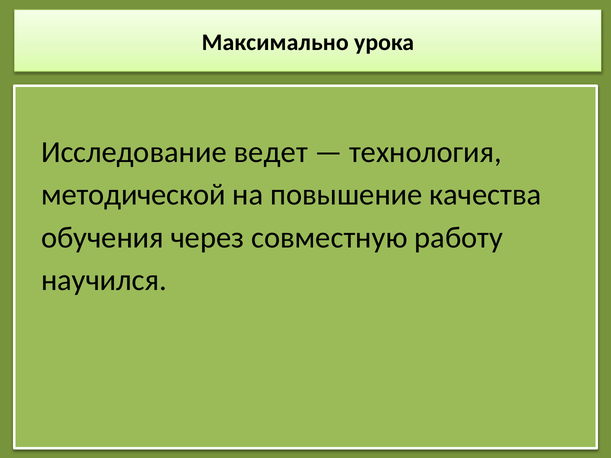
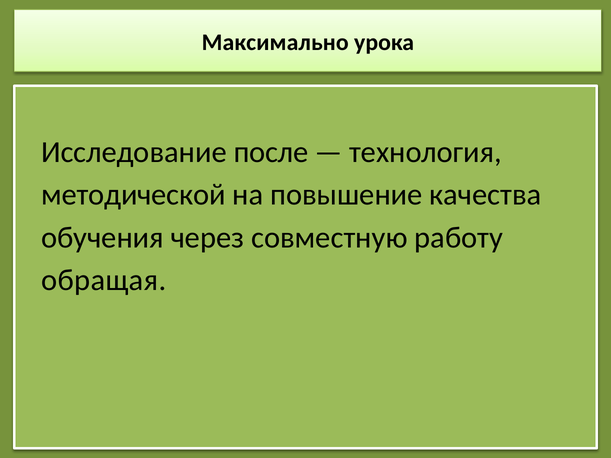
ведет: ведет -> после (271, 152)
научился: научился -> обращая (104, 281)
